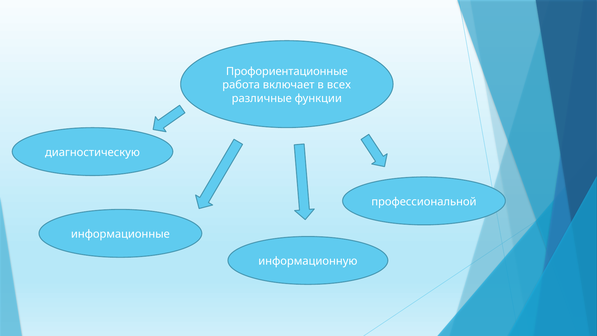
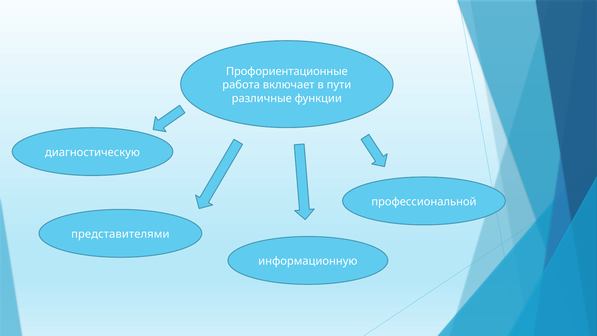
всех: всех -> пути (339, 85)
информационные: информационные -> представителями (120, 234)
